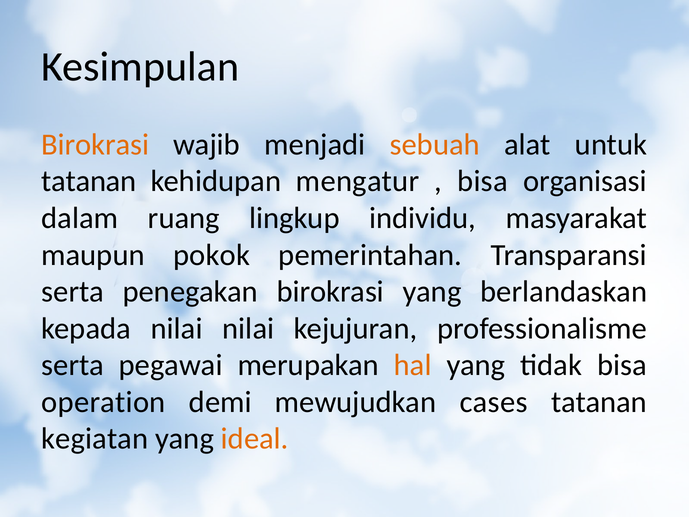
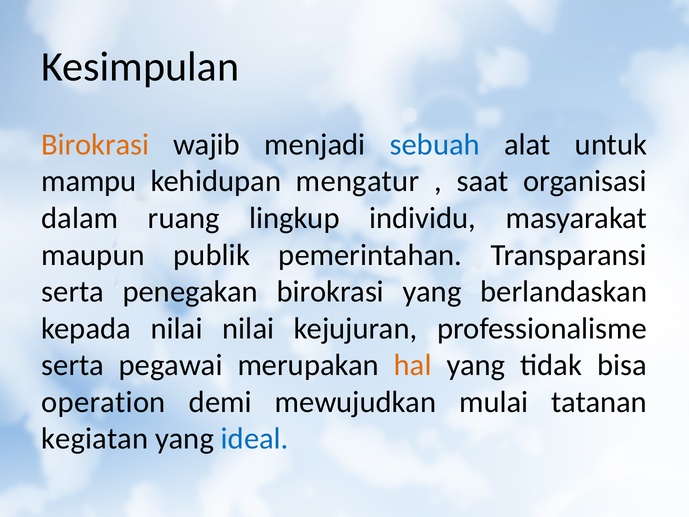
sebuah colour: orange -> blue (435, 145)
tatanan: tatanan -> mampu (89, 181)
bisa: bisa -> saat (483, 181)
pokok: pokok -> publik (212, 255)
cases: cases -> mulai (494, 402)
ideal colour: orange -> blue (255, 439)
